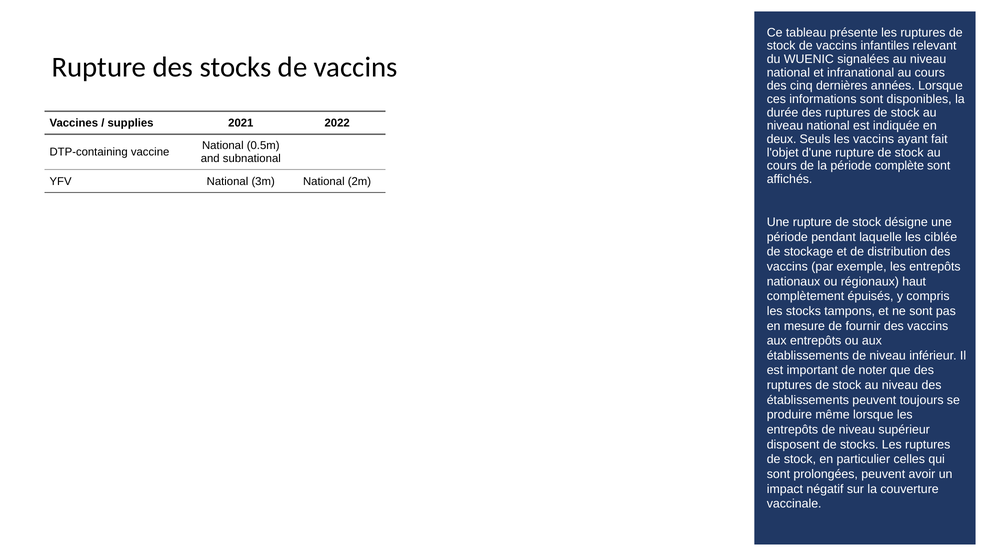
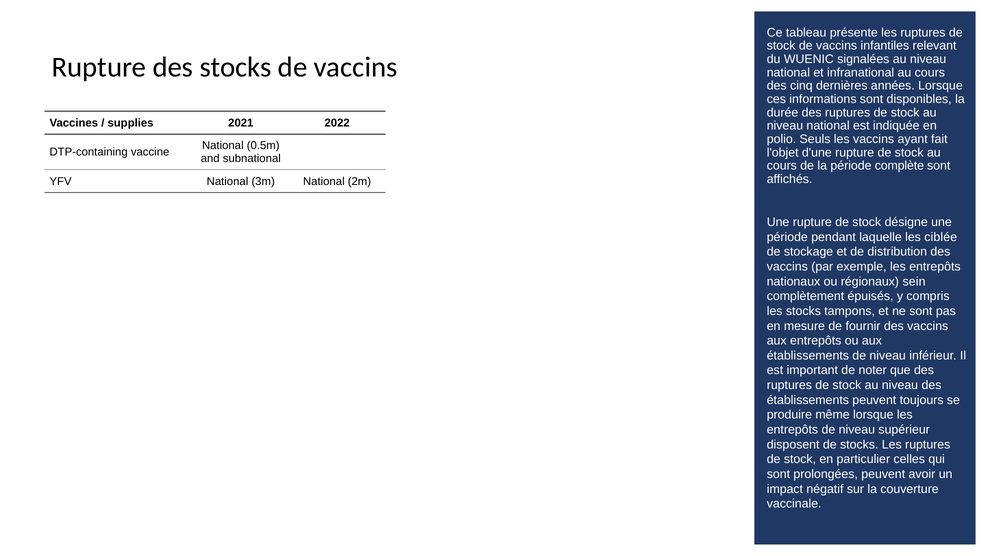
deux: deux -> polio (782, 139)
haut: haut -> sein (914, 281)
